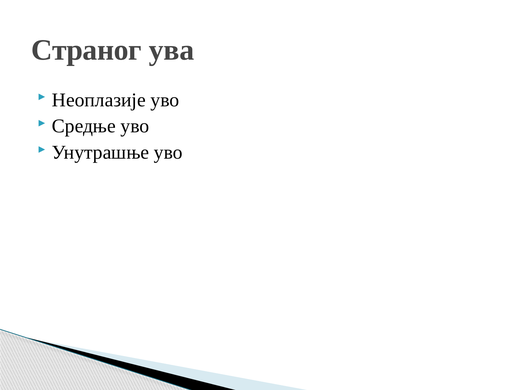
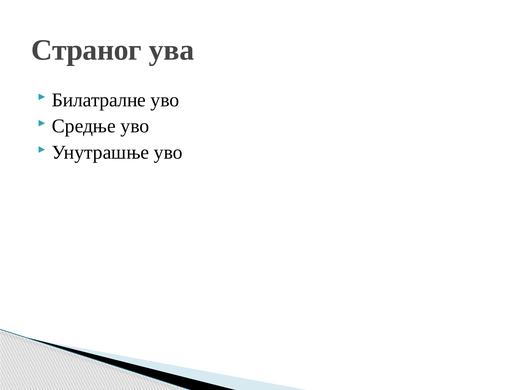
Неоплазије: Неоплазије -> Билатралне (99, 100)
